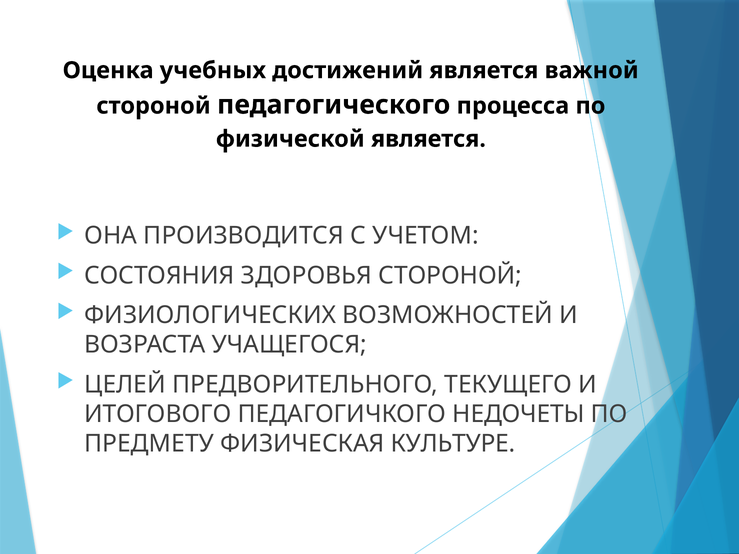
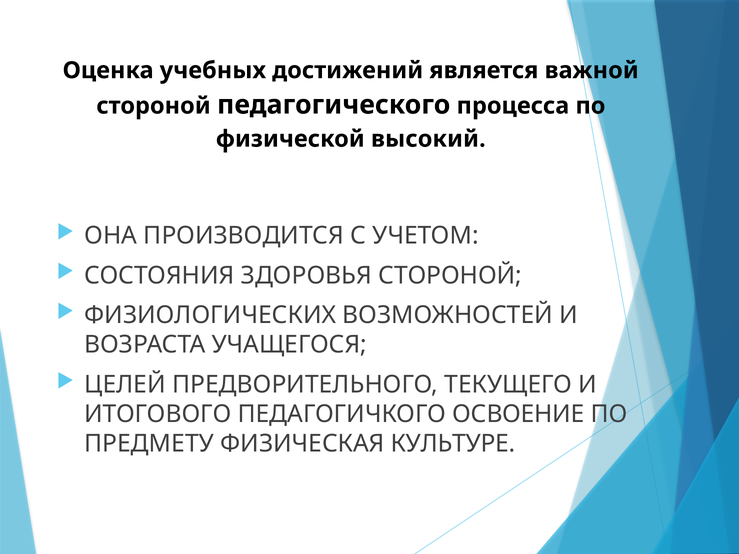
физической является: является -> высокий (428, 139)
НЕДОЧЕТЫ: НЕДОЧЕТЫ -> ОСВОЕНИЕ (519, 414)
